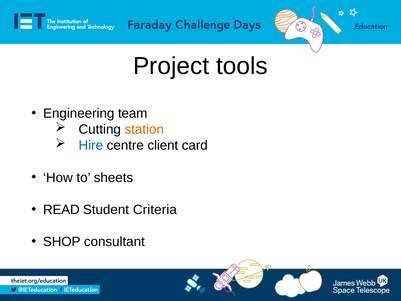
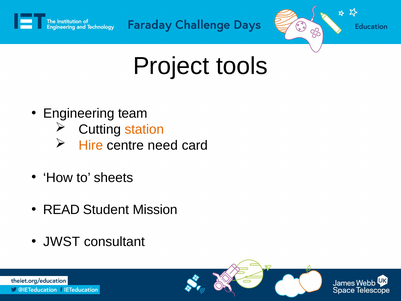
Hire colour: blue -> orange (91, 145)
client: client -> need (163, 145)
Criteria: Criteria -> Mission (155, 210)
SHOP: SHOP -> JWST (62, 242)
